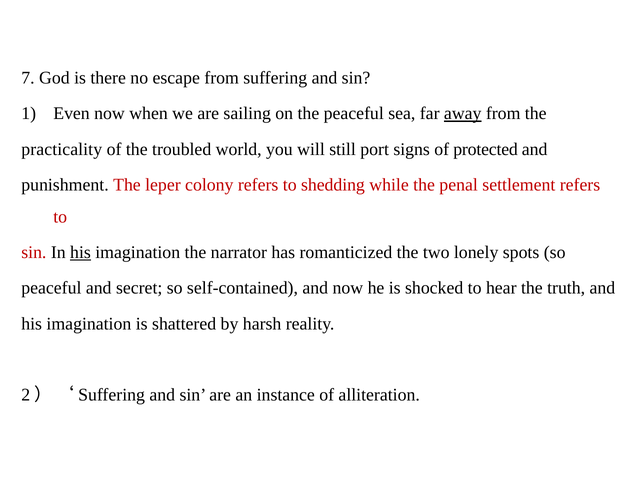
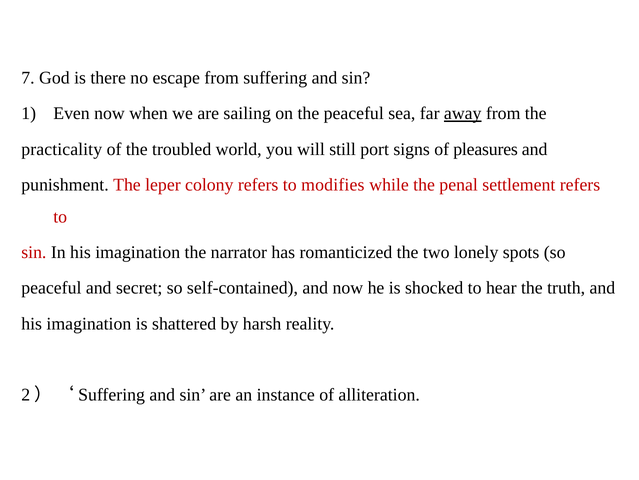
protected: protected -> pleasures (486, 149)
shedding: shedding -> modifies (333, 185)
his underline: present -> none (80, 252)
